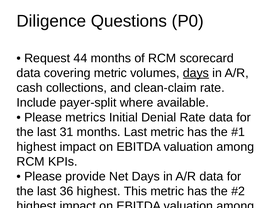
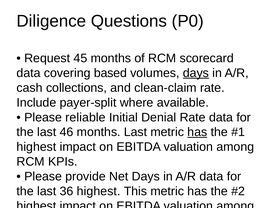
44: 44 -> 45 (80, 58)
covering metric: metric -> based (110, 73)
metrics: metrics -> reliable (85, 117)
31: 31 -> 46 (67, 132)
has underline: none -> present (197, 132)
